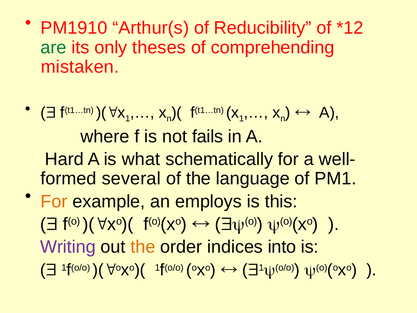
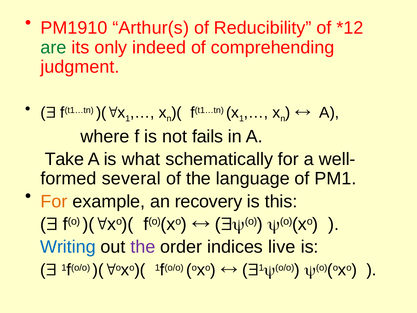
theses: theses -> indeed (159, 47)
mistaken: mistaken -> judgment (80, 67)
Hard: Hard -> Take (64, 159)
employs: employs -> recovery (209, 201)
Writing colour: purple -> blue (68, 247)
the colour: orange -> purple (143, 247)
into: into -> live (282, 247)
